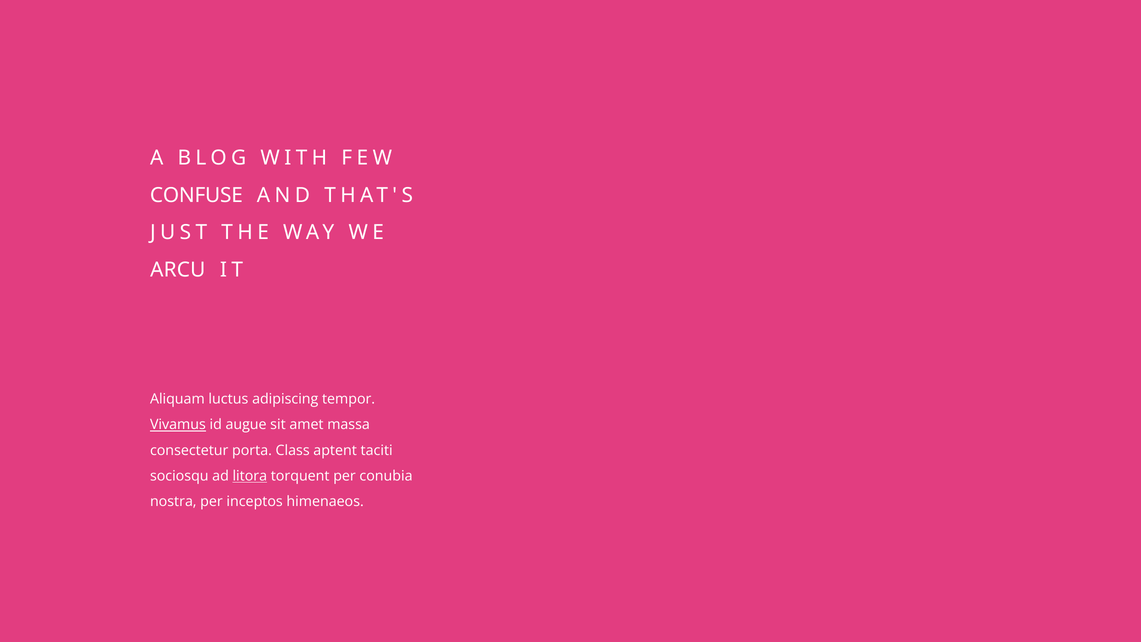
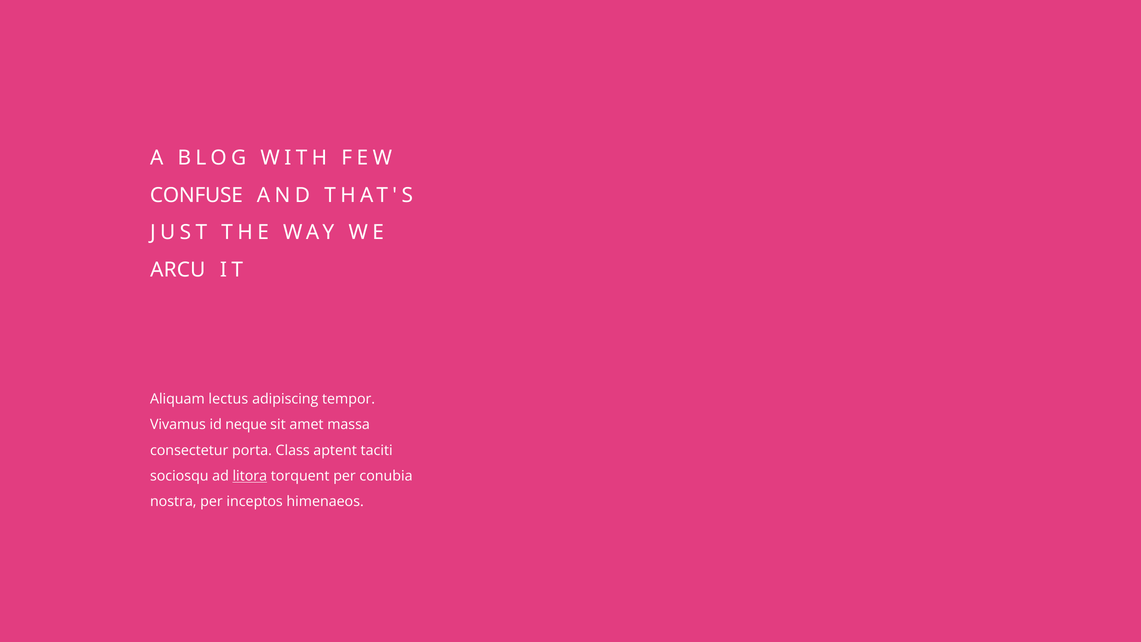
luctus: luctus -> lectus (228, 399)
Vivamus underline: present -> none (178, 425)
augue: augue -> neque (246, 425)
